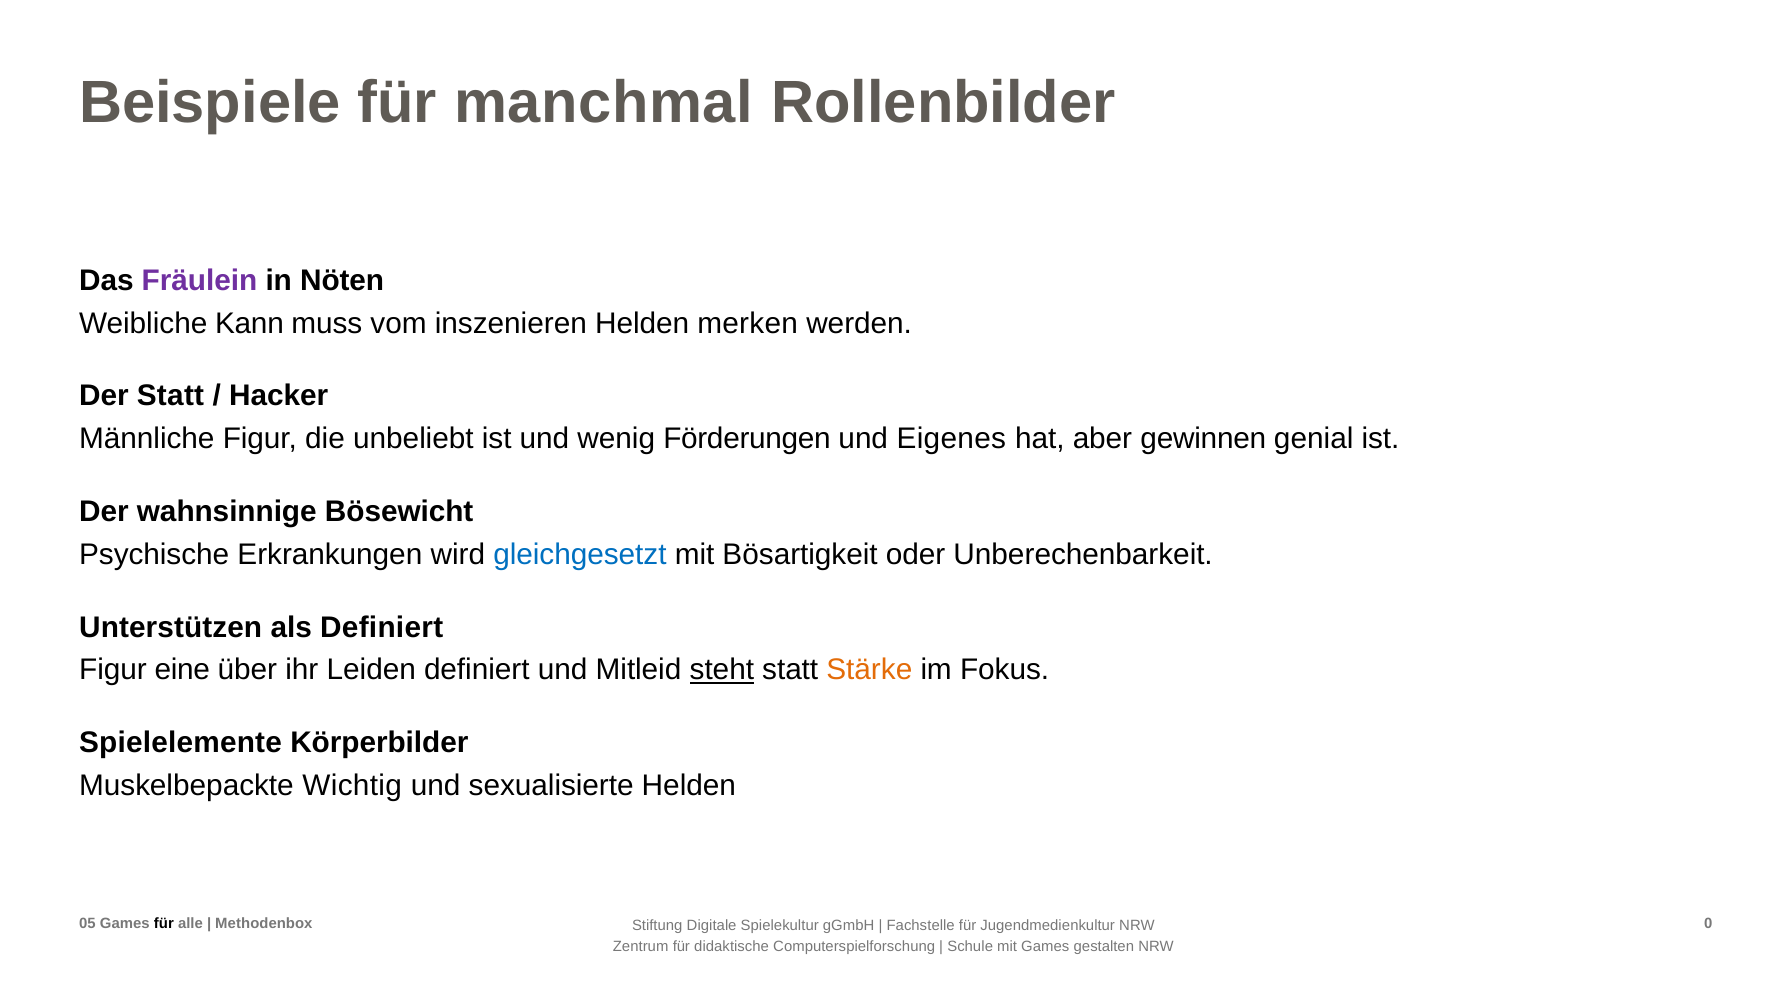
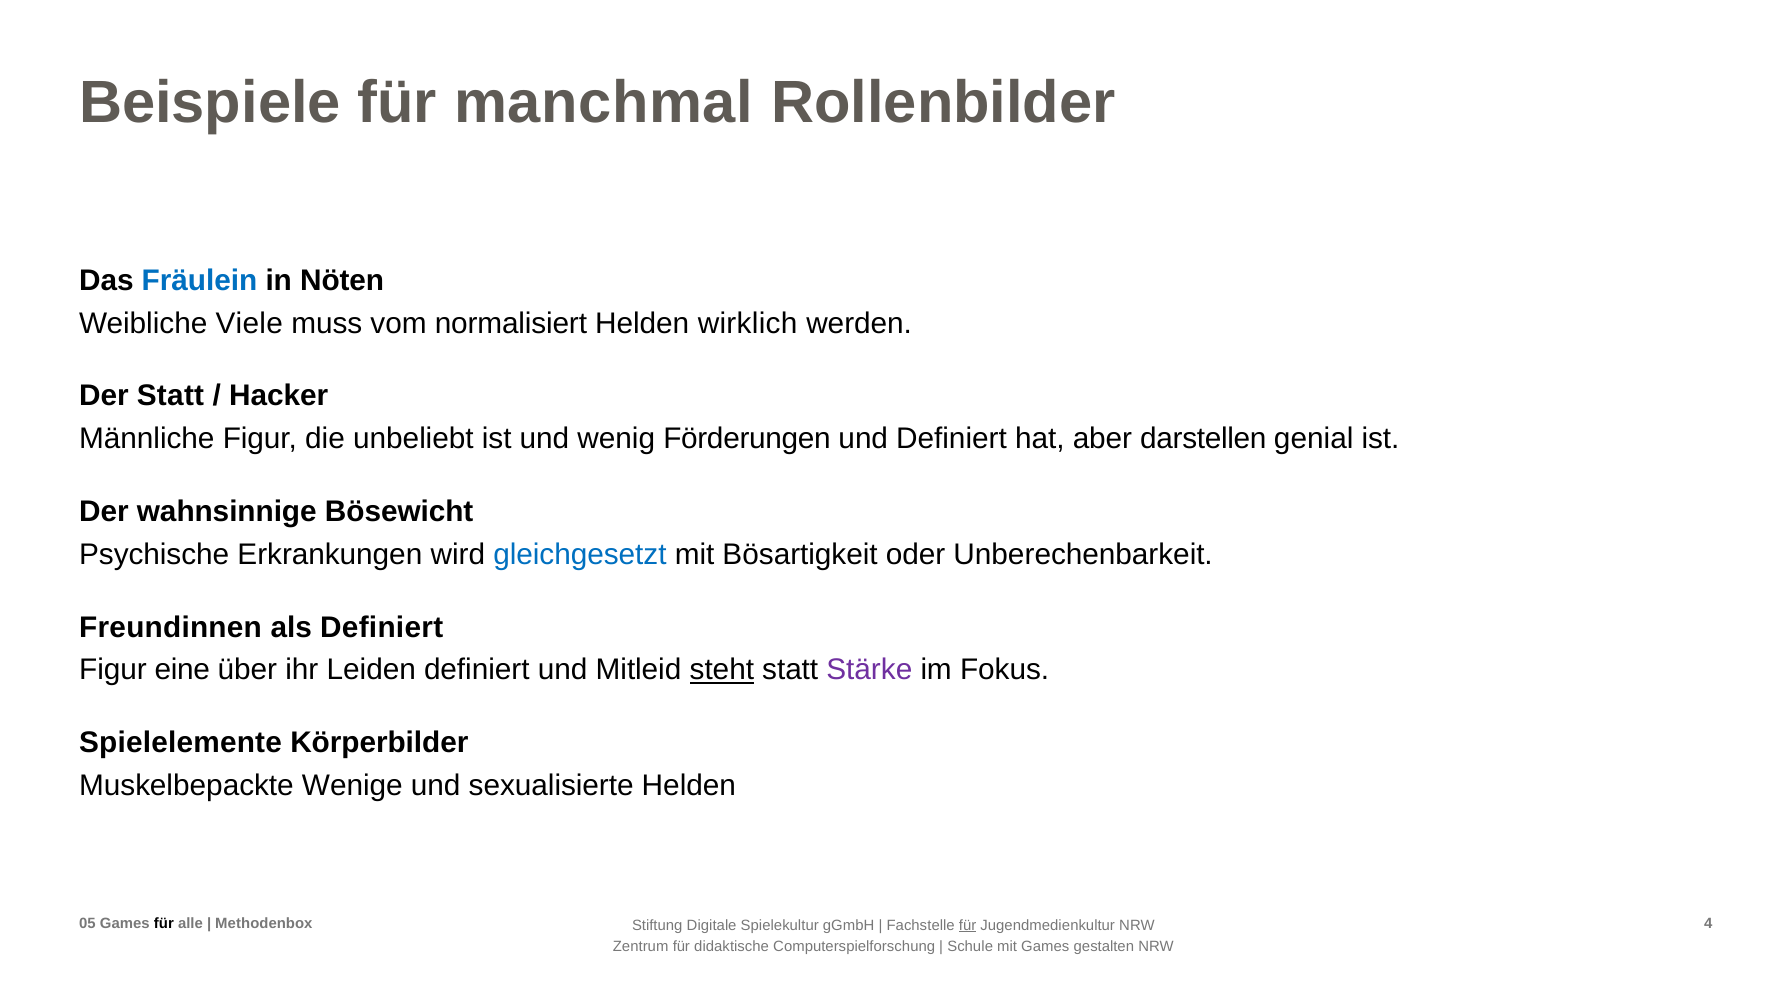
Fräulein colour: purple -> blue (200, 280)
Kann: Kann -> Viele (249, 323)
inszenieren: inszenieren -> normalisiert (511, 323)
merken: merken -> wirklich (748, 323)
und Eigenes: Eigenes -> Definiert (951, 439)
gewinnen: gewinnen -> darstellen (1203, 439)
Unterstützen: Unterstützen -> Freundinnen (171, 627)
Stärke colour: orange -> purple (869, 670)
Wichtig: Wichtig -> Wenige (352, 785)
0: 0 -> 4 (1708, 923)
für underline: none -> present (968, 925)
